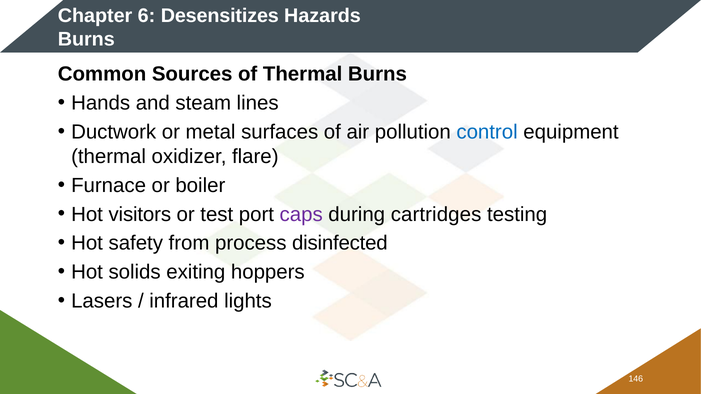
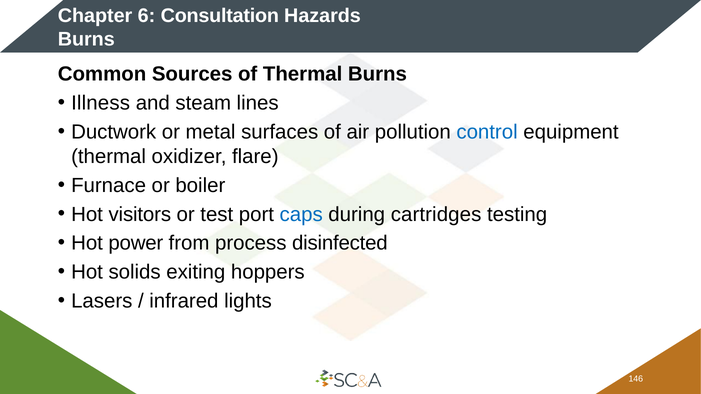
Desensitizes: Desensitizes -> Consultation (220, 16)
Hands: Hands -> Illness (101, 103)
caps colour: purple -> blue (301, 214)
safety: safety -> power (136, 243)
